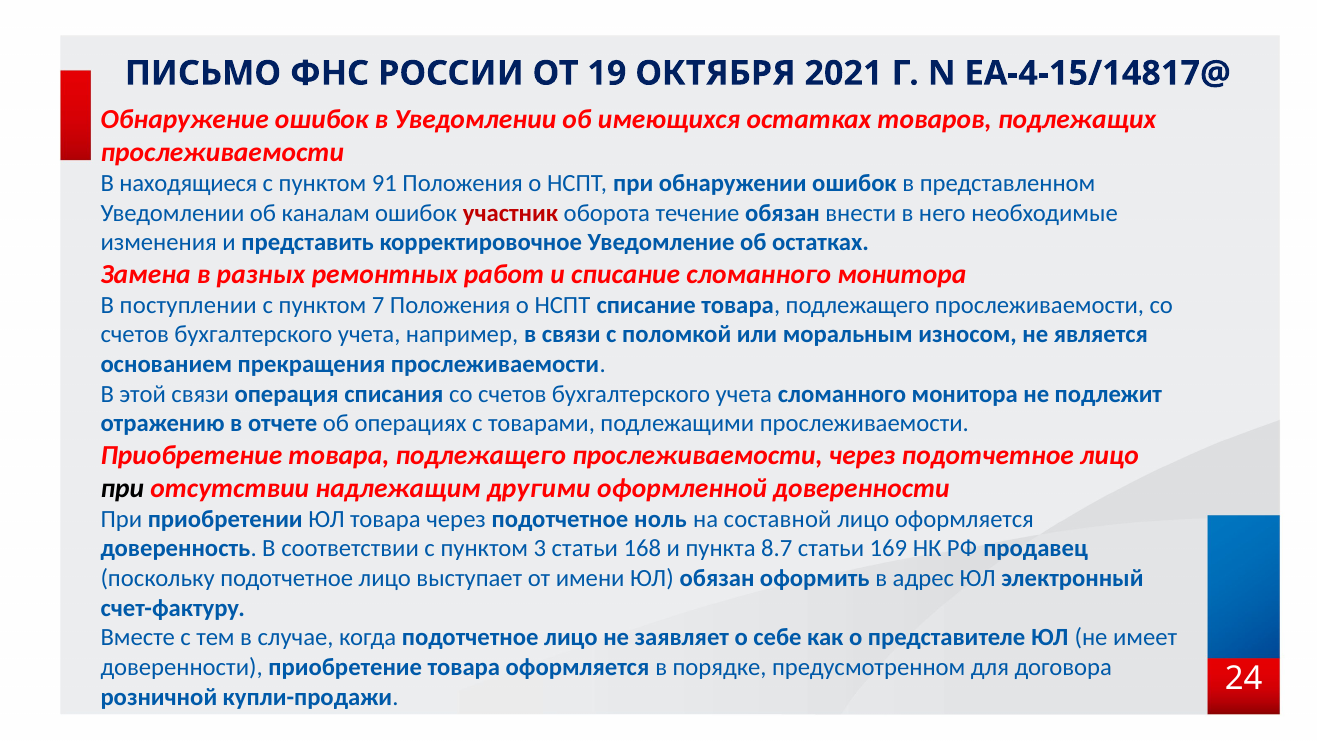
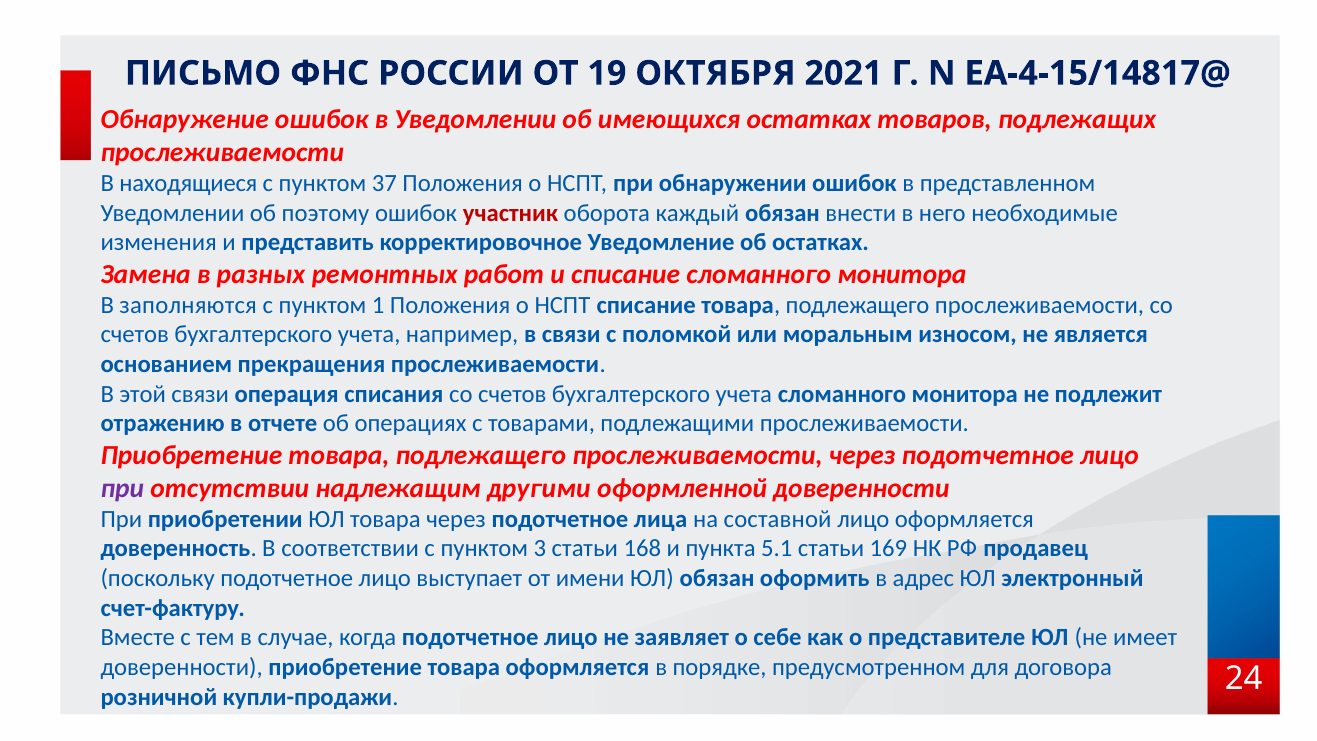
91: 91 -> 37 (384, 183)
каналам: каналам -> поэтому (326, 213)
течение: течение -> каждый (697, 213)
поступлении: поступлении -> заполняются (188, 305)
7: 7 -> 1 (378, 305)
при colour: black -> purple (122, 488)
ноль: ноль -> лица (661, 519)
8.7: 8.7 -> 5.1 (777, 549)
